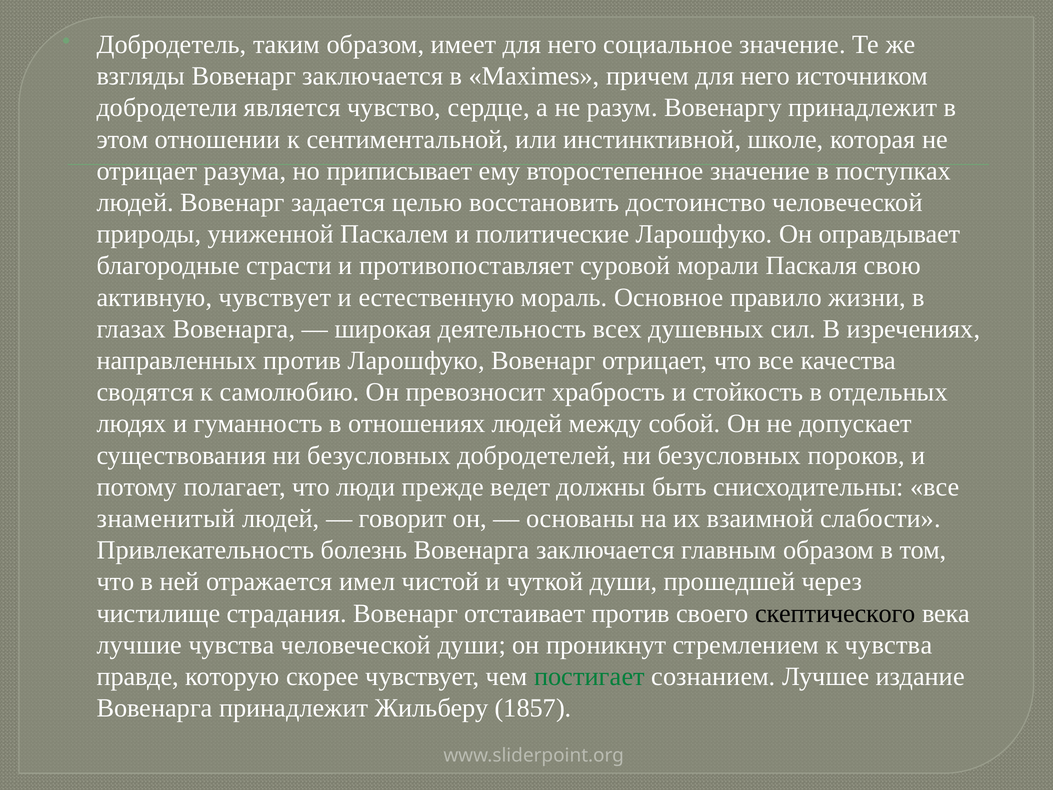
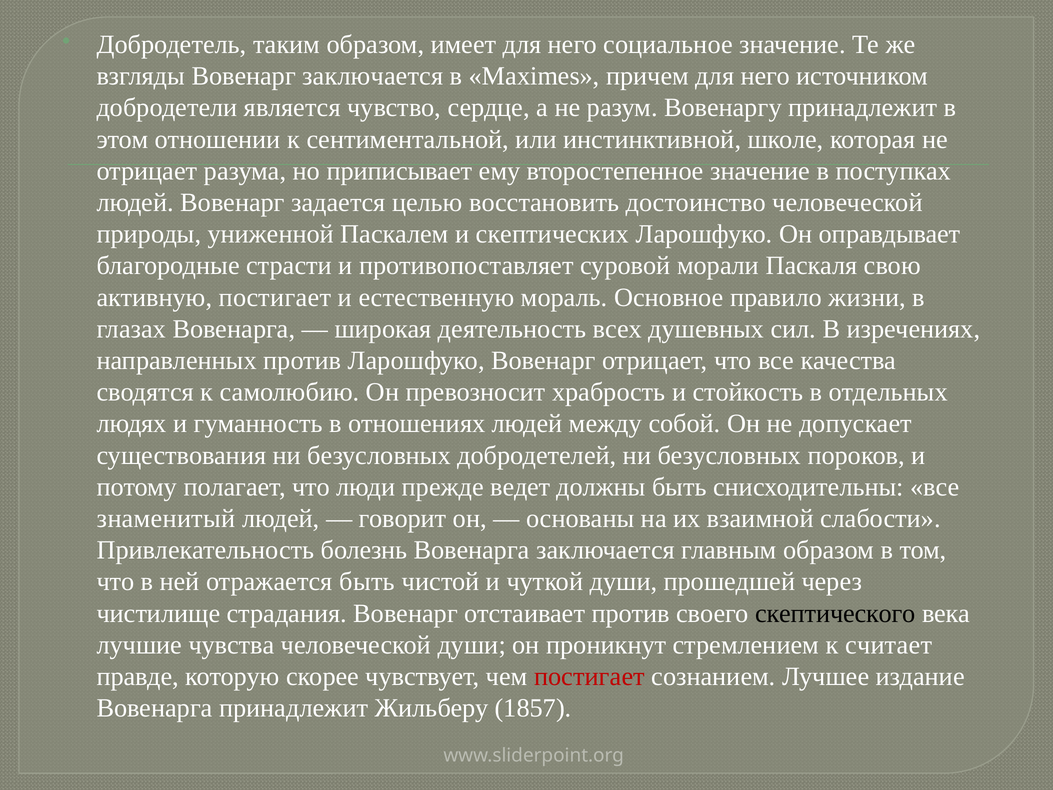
политические: политические -> скептических (552, 234)
активную чувствует: чувствует -> постигает (275, 297)
отражается имел: имел -> быть (367, 582)
к чувства: чувства -> считает (889, 645)
постигает colour: green -> red (589, 676)
